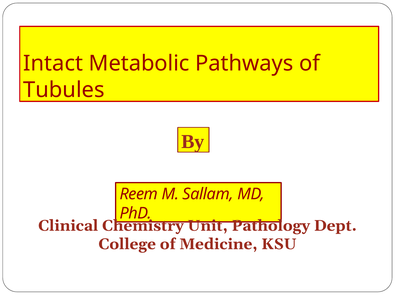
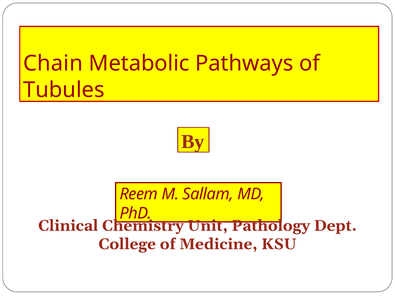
Intact: Intact -> Chain (53, 64)
